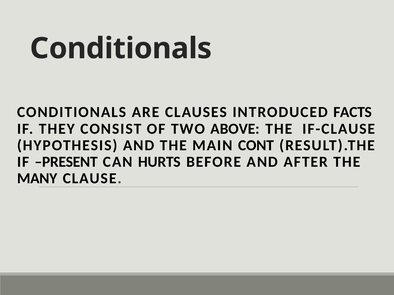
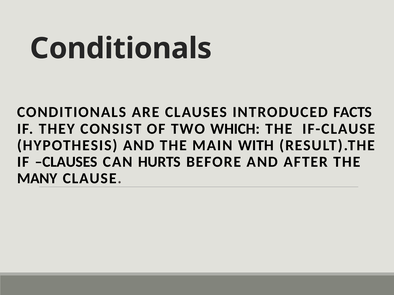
ABOVE: ABOVE -> WHICH (235, 129)
CONT: CONT -> WITH (256, 145)
IF PRESENT: PRESENT -> CLAUSES (66, 162)
